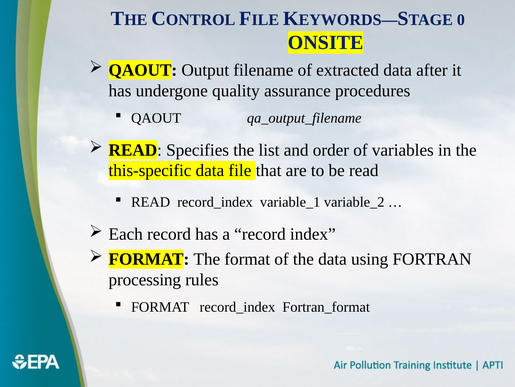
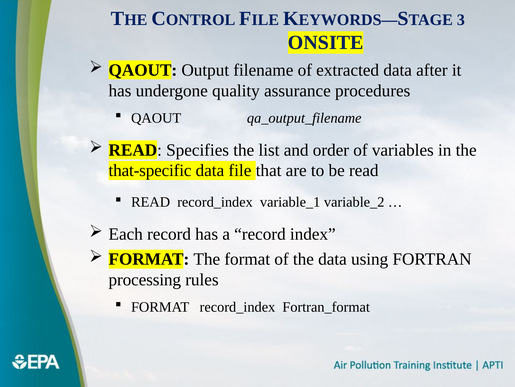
0: 0 -> 3 (461, 20)
this-specific: this-specific -> that-specific (150, 170)
